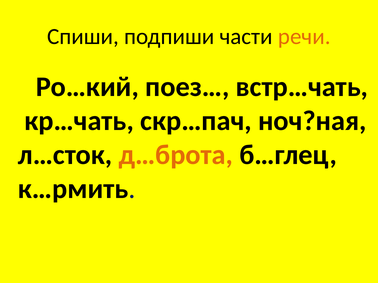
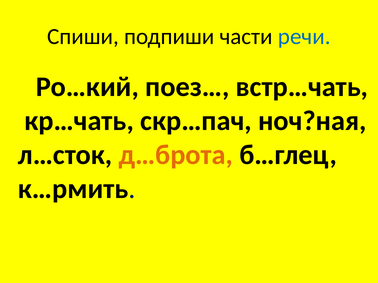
речи colour: orange -> blue (304, 37)
